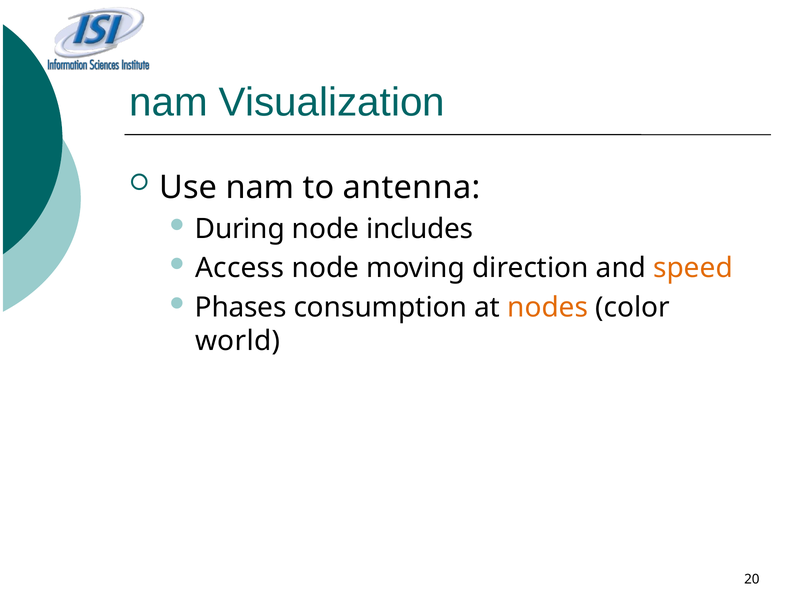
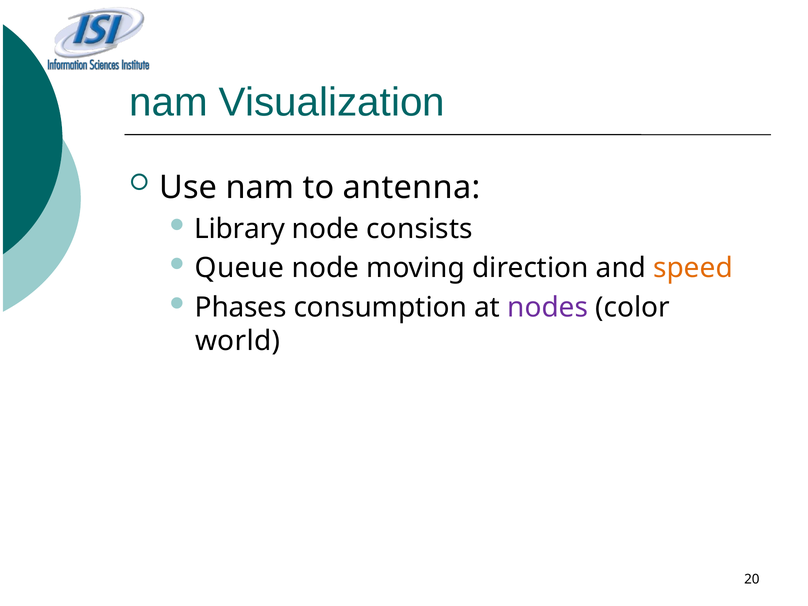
During: During -> Library (240, 229)
includes: includes -> consists (420, 229)
Access: Access -> Queue (240, 268)
nodes colour: orange -> purple (548, 307)
